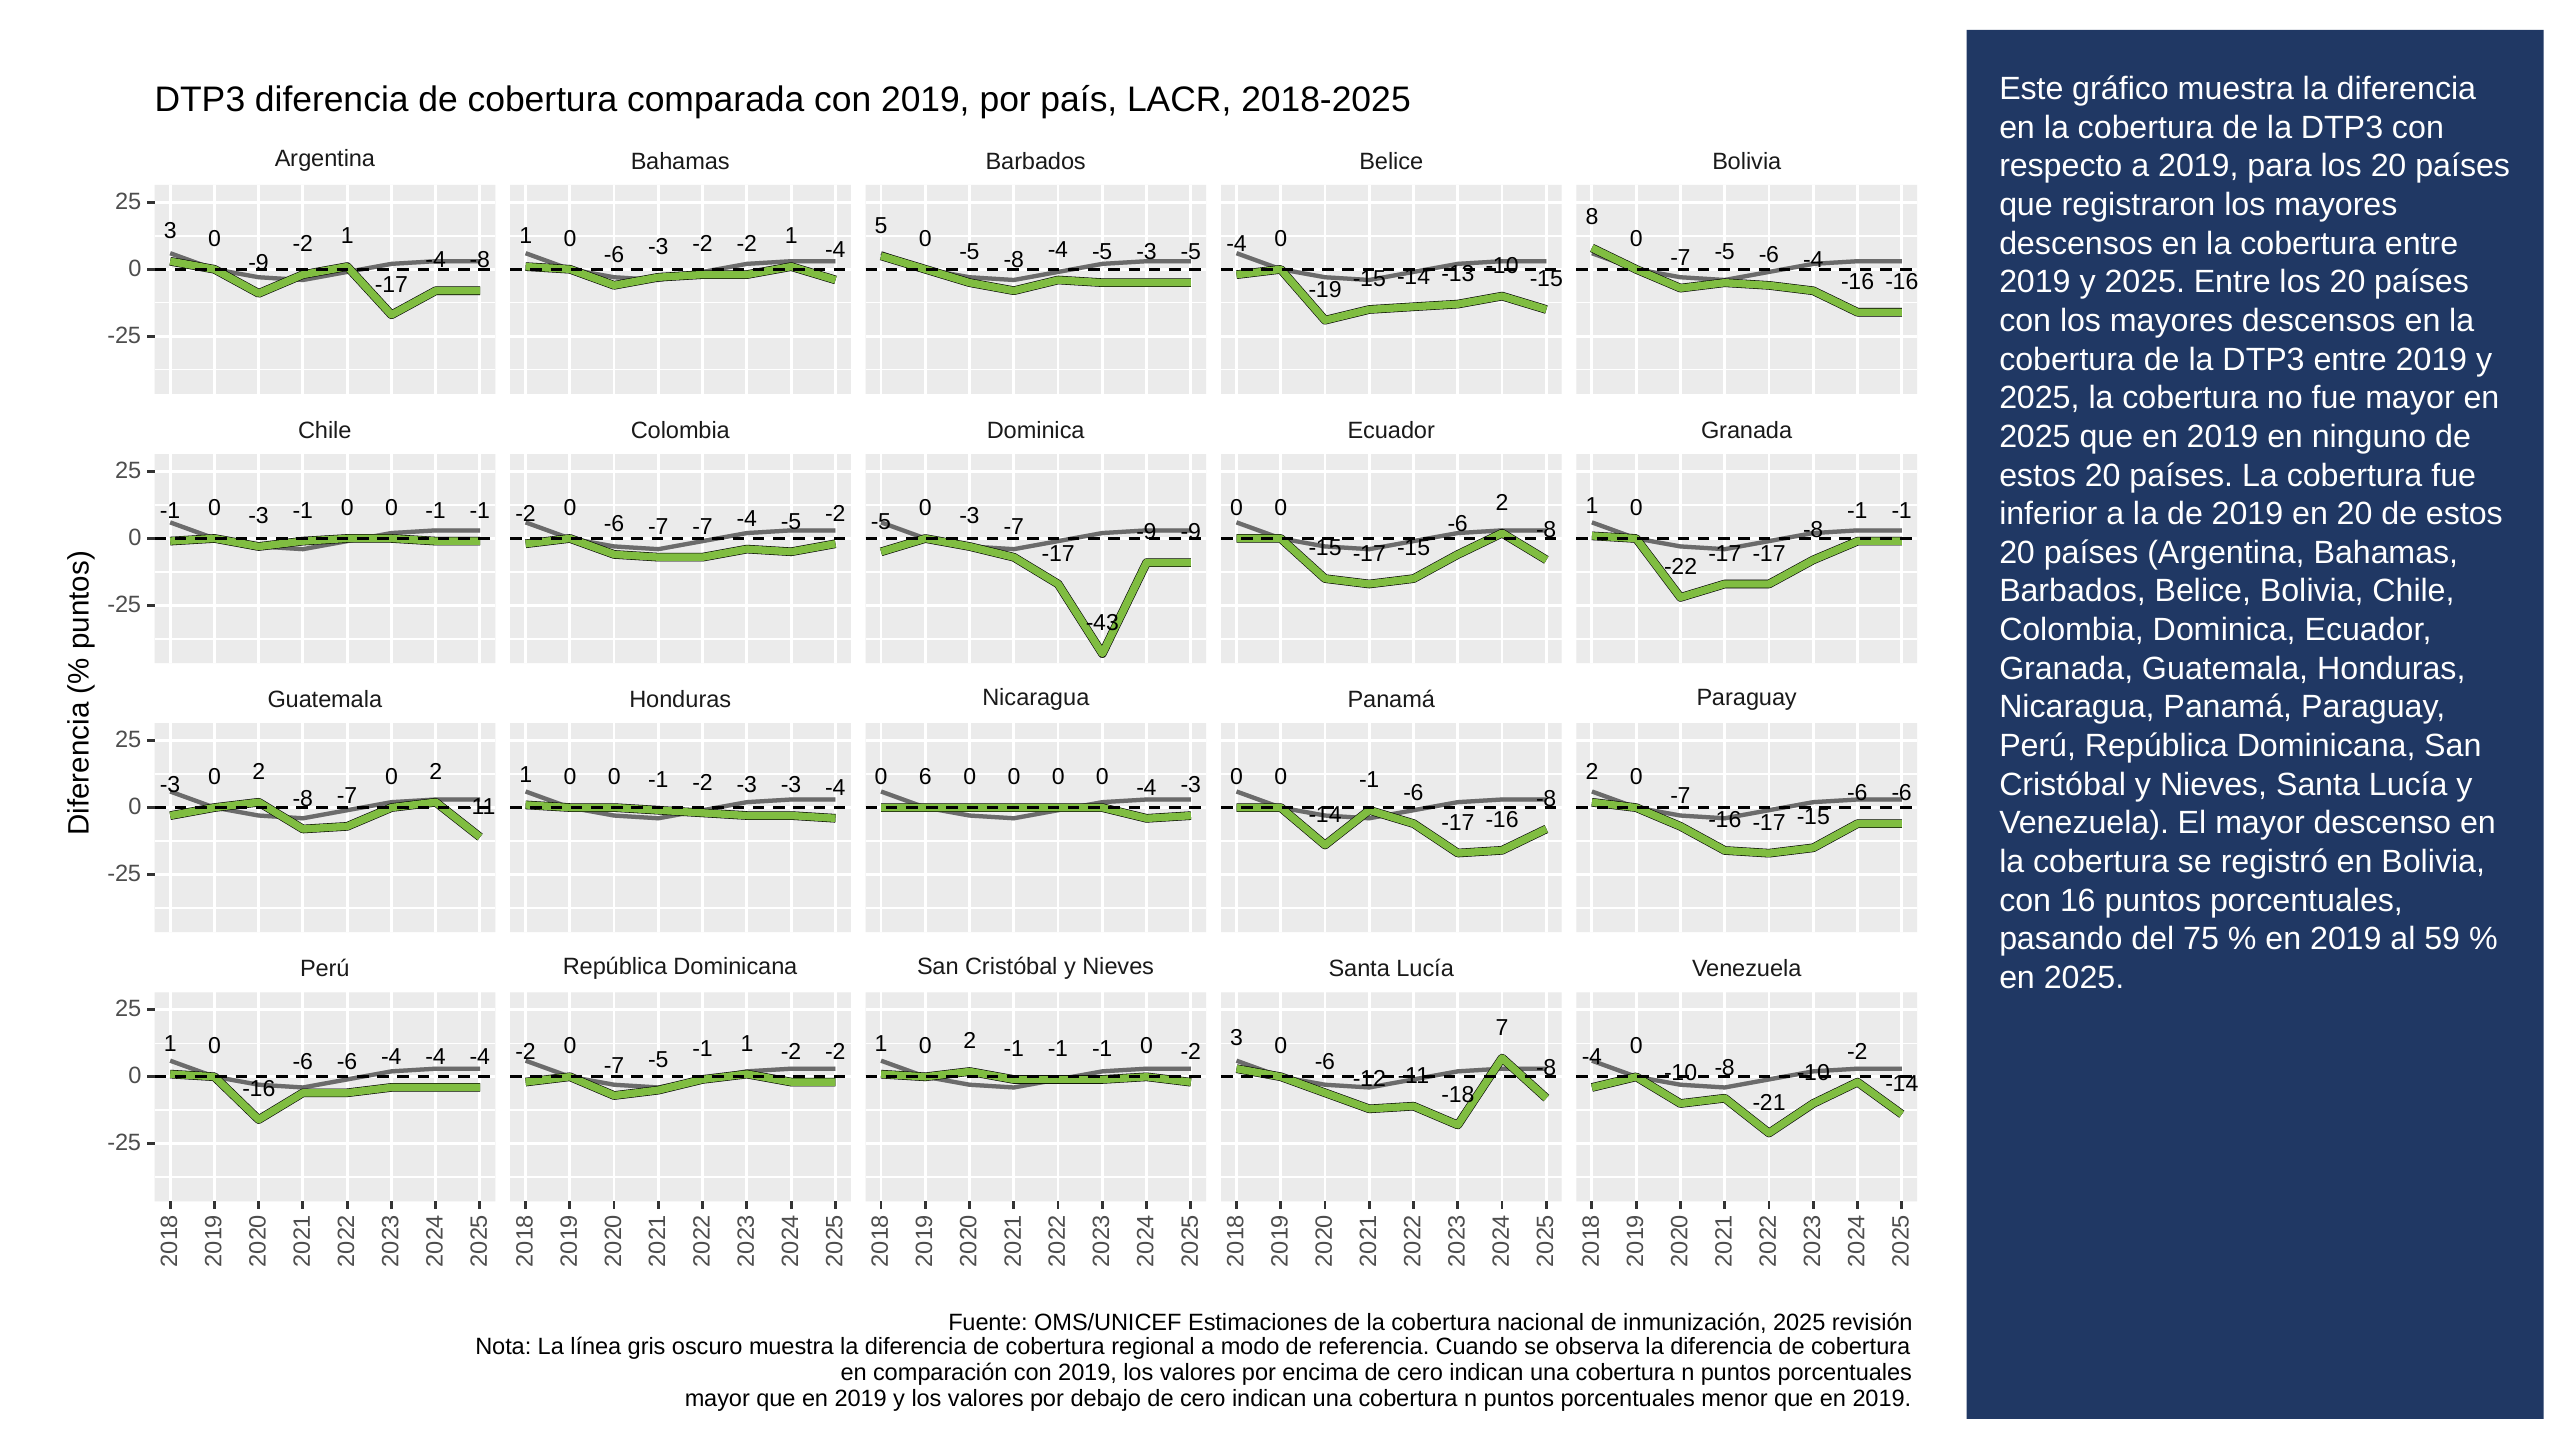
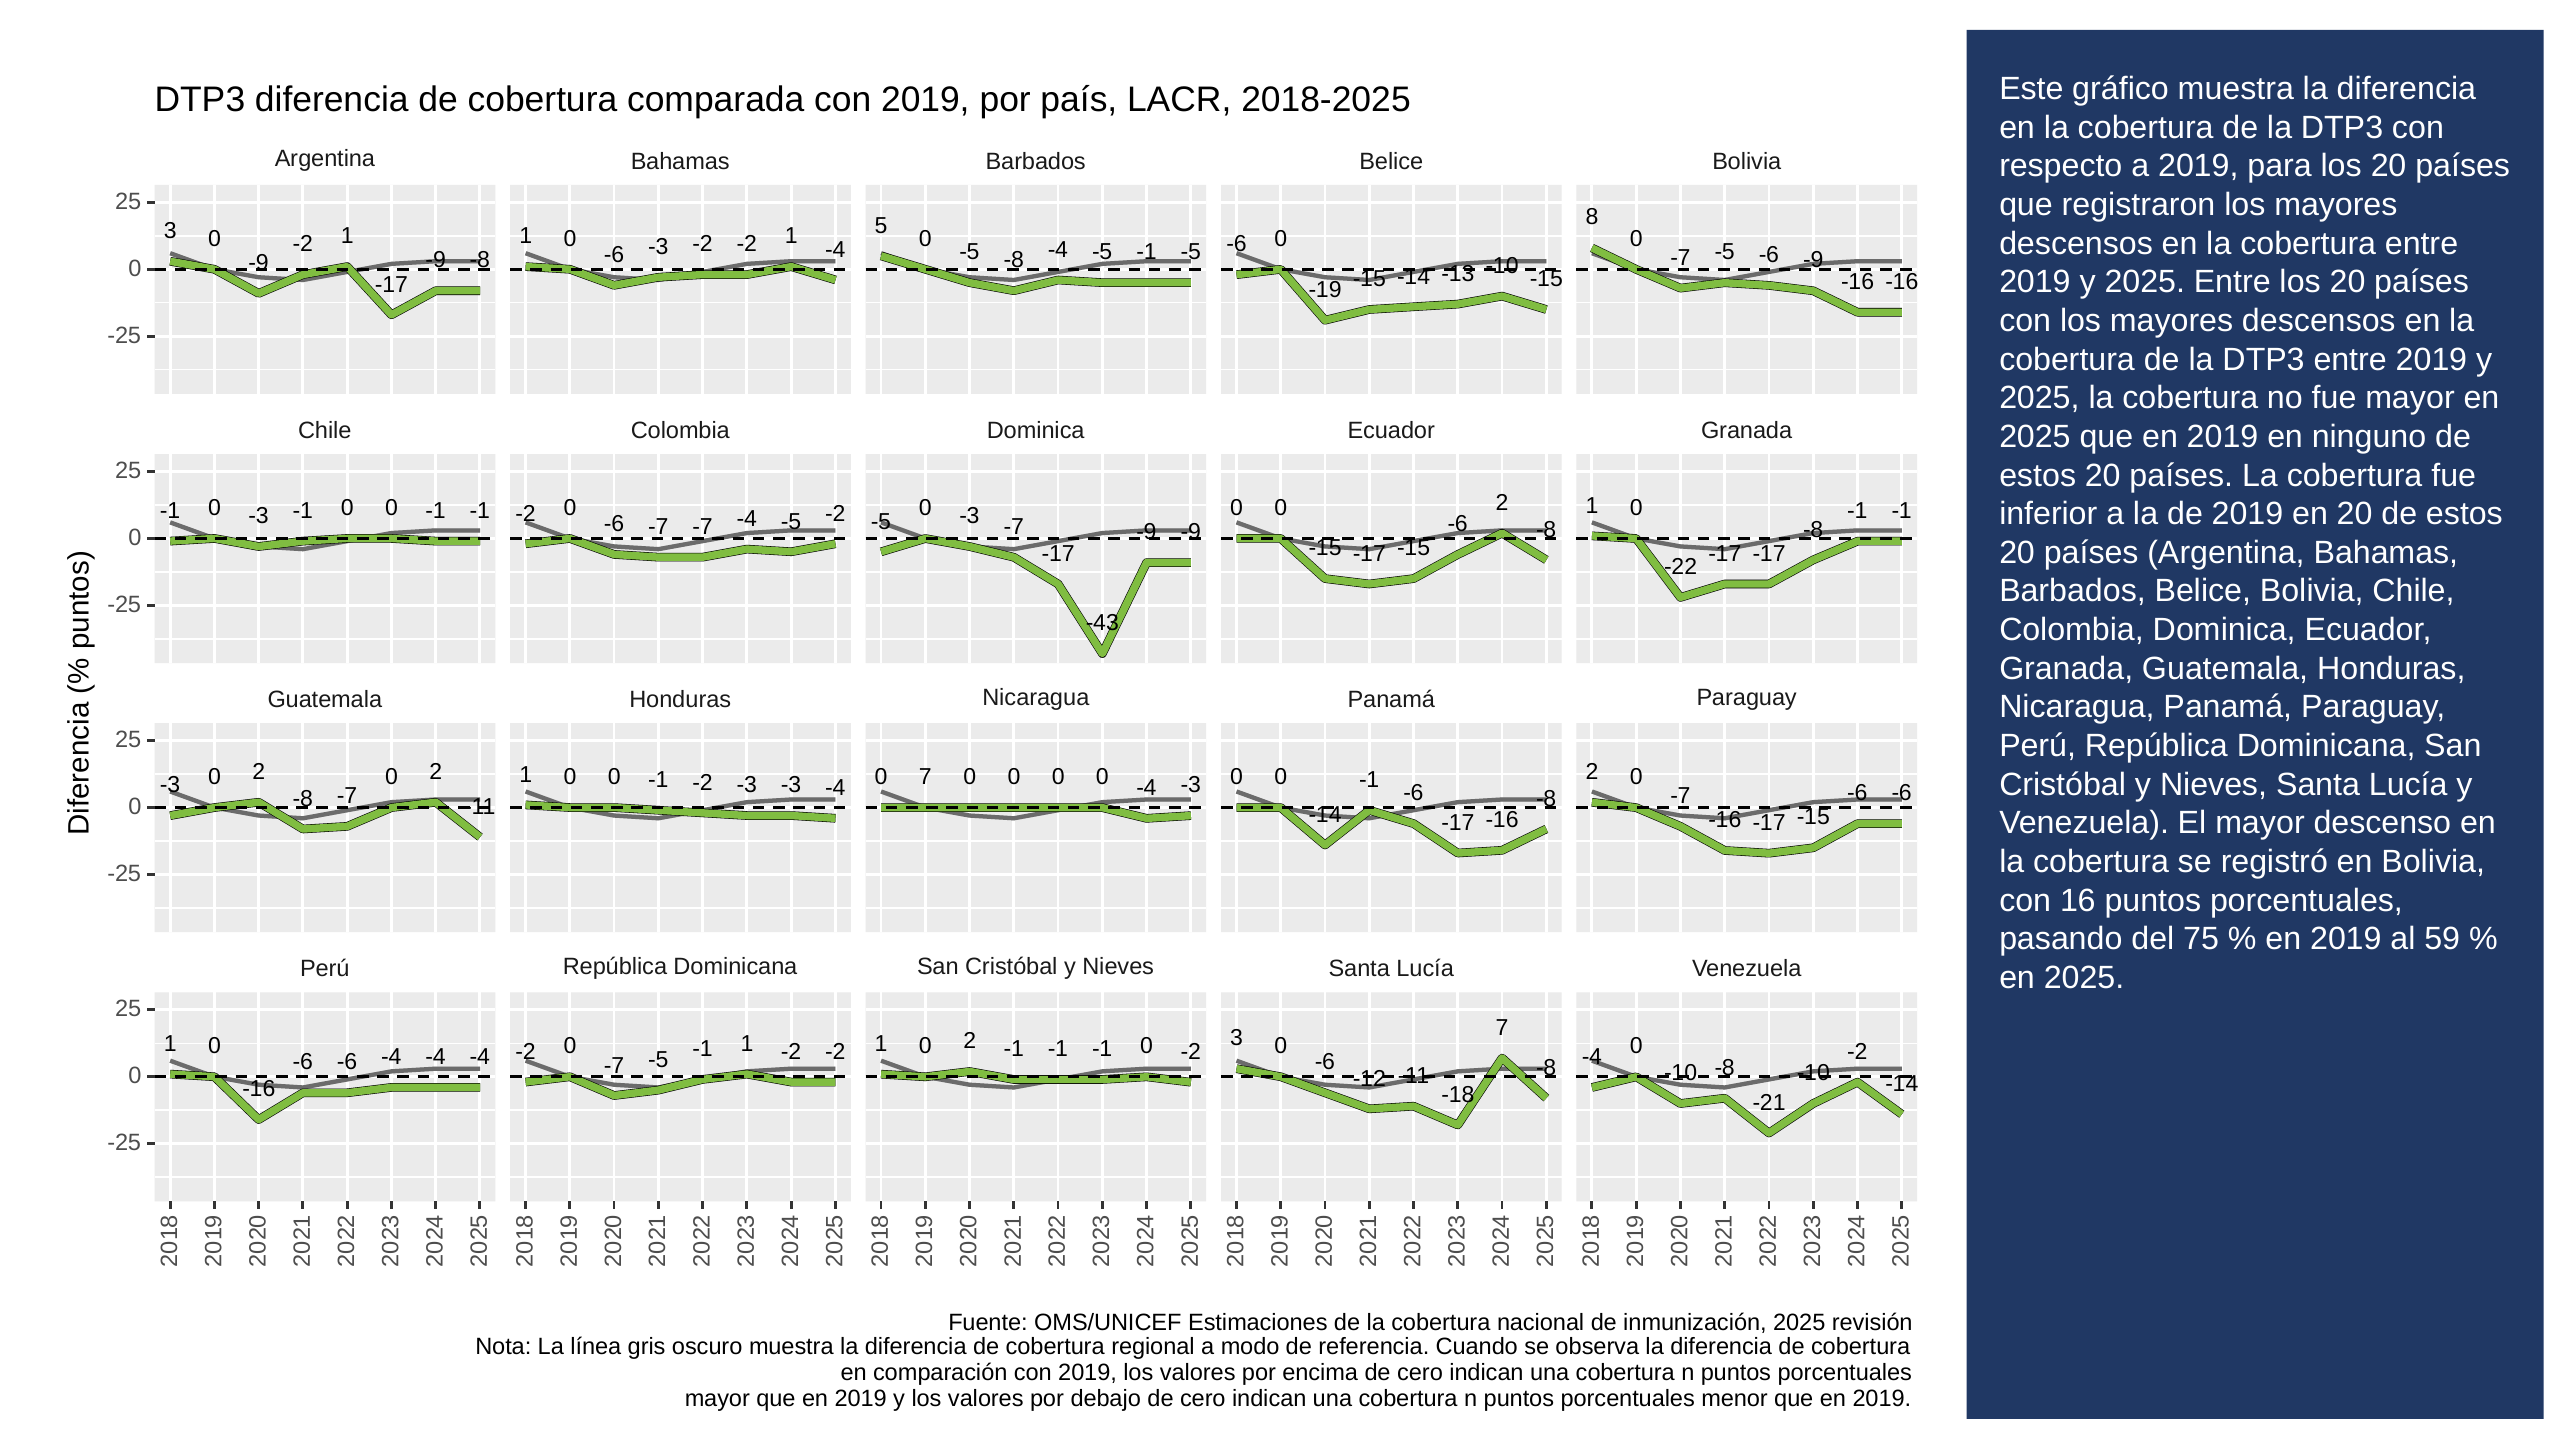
-4: -4 -> -6 (1236, 244)
-4 -5 -3: -3 -> -1 (1147, 252)
-5 -6 -4: -4 -> -9 (1813, 260)
-4: -4 -> -9 (436, 260)
0 6: 6 -> 7 (925, 777)
